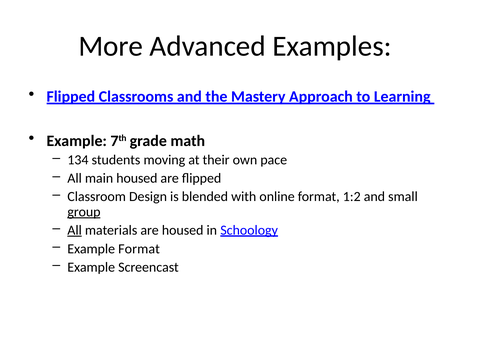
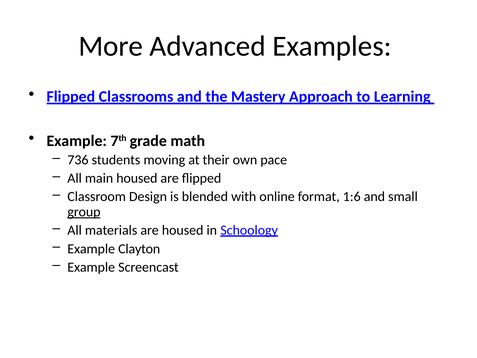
134: 134 -> 736 (78, 160)
1:2: 1:2 -> 1:6 (352, 197)
All underline: present -> none (75, 230)
Example Format: Format -> Clayton (139, 249)
